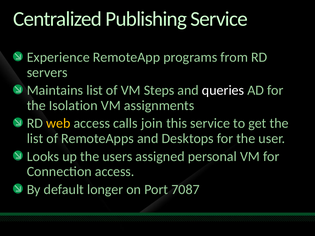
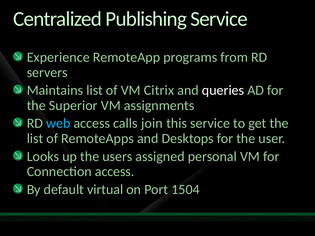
Steps: Steps -> Citrix (159, 90)
Isolation: Isolation -> Superior (73, 106)
web colour: yellow -> light blue (58, 123)
longer: longer -> virtual (105, 190)
7087: 7087 -> 1504 (186, 190)
